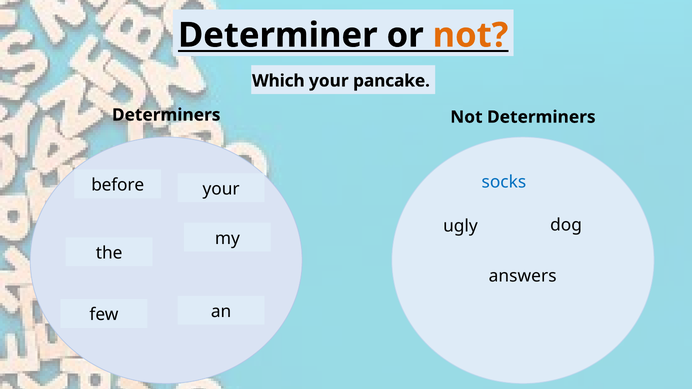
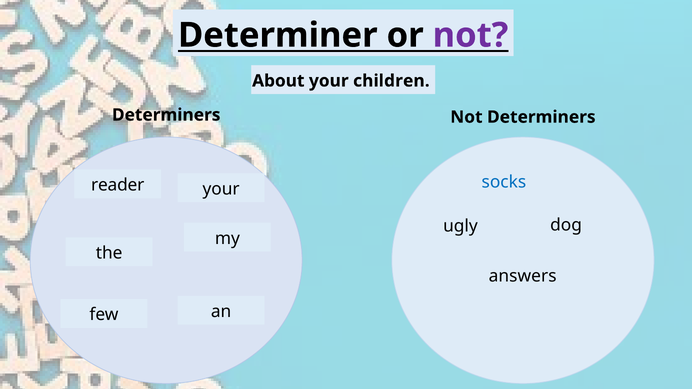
not colour: orange -> purple (470, 35)
Which: Which -> About (278, 81)
pancake: pancake -> children (391, 81)
before: before -> reader (118, 185)
